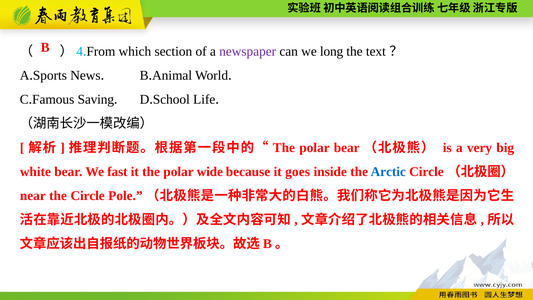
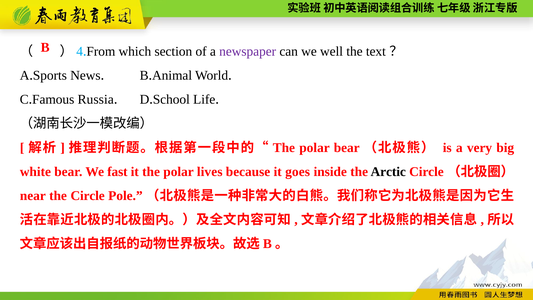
long: long -> well (332, 52)
Saving: Saving -> Russia (96, 100)
wide: wide -> lives (210, 172)
Arctic colour: blue -> black (388, 172)
